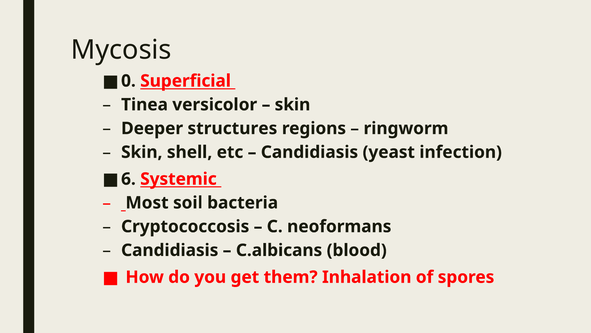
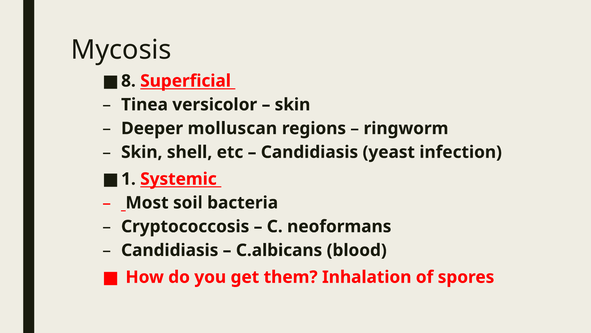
0: 0 -> 8 (128, 81)
structures: structures -> molluscan (232, 128)
6: 6 -> 1 (128, 179)
